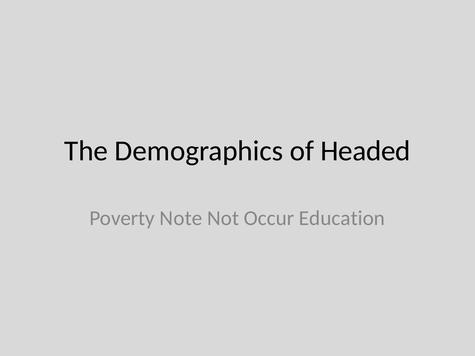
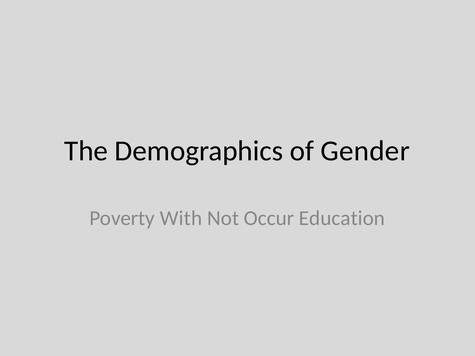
Headed: Headed -> Gender (365, 151)
Note: Note -> With (181, 218)
